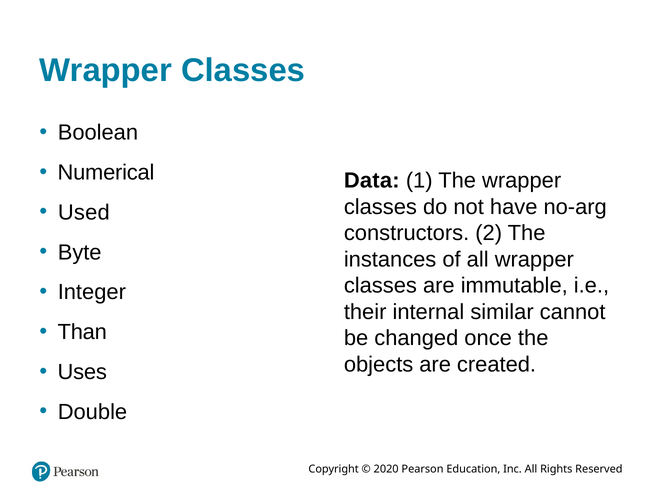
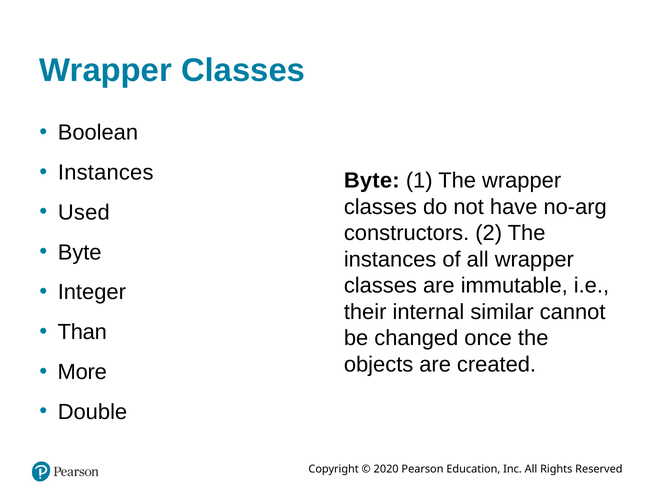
Numerical: Numerical -> Instances (106, 173)
Data: Data -> Byte (372, 181)
Uses: Uses -> More (82, 373)
